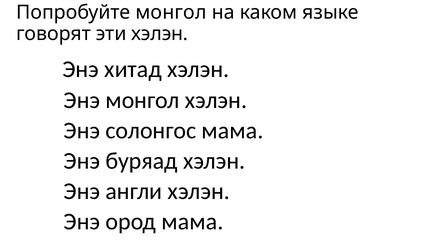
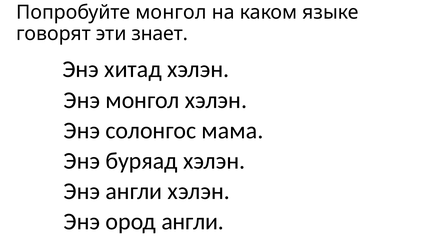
эти хэлэн: хэлэн -> знает (160, 34)
ород мама: мама -> англи (193, 221)
